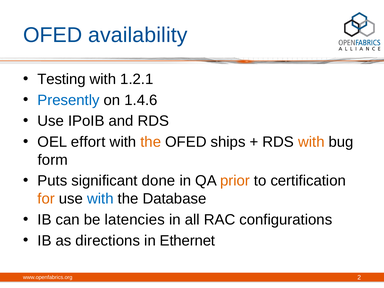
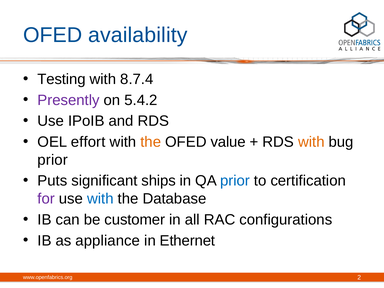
1.2.1: 1.2.1 -> 8.7.4 (137, 79)
Presently colour: blue -> purple (68, 100)
1.4.6: 1.4.6 -> 5.4.2 (141, 100)
ships: ships -> value (228, 142)
form: form -> prior (53, 160)
done: done -> ships (159, 181)
prior colour: orange -> blue (235, 181)
for colour: orange -> purple (46, 199)
latencies: latencies -> customer (135, 220)
directions: directions -> appliance (108, 241)
